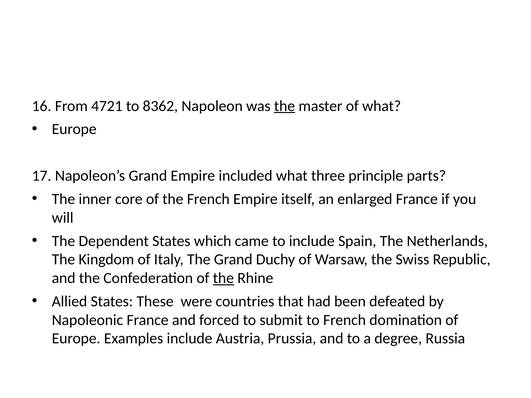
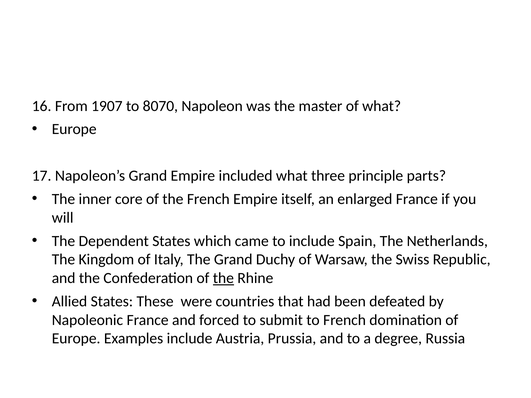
4721: 4721 -> 1907 (107, 106)
8362: 8362 -> 8070 (160, 106)
the underline: present -> none (285, 106)
